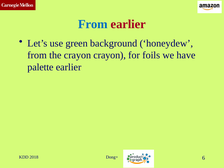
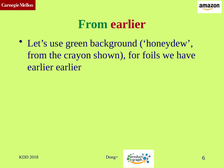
From colour: blue -> green (93, 24)
crayon crayon: crayon -> shown (110, 55)
palette: palette -> earlier (40, 67)
